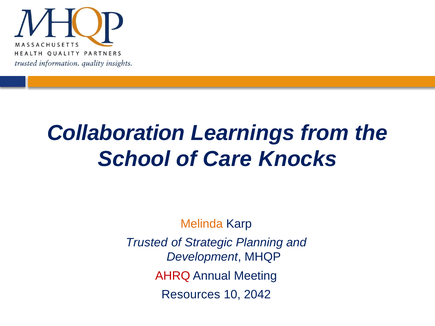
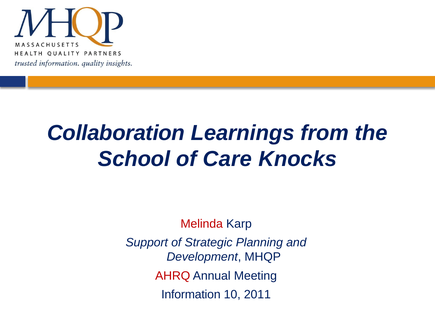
Melinda colour: orange -> red (202, 224)
Trusted: Trusted -> Support (147, 243)
Resources: Resources -> Information (191, 295)
2042: 2042 -> 2011 (257, 295)
